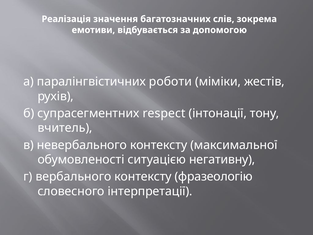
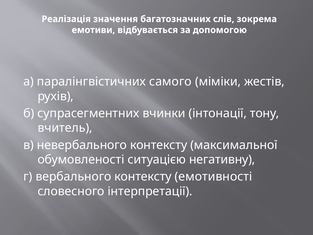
роботи: роботи -> самого (170, 82)
respect: respect -> вчинки (164, 113)
фразеологію: фразеологію -> емотивності (214, 177)
